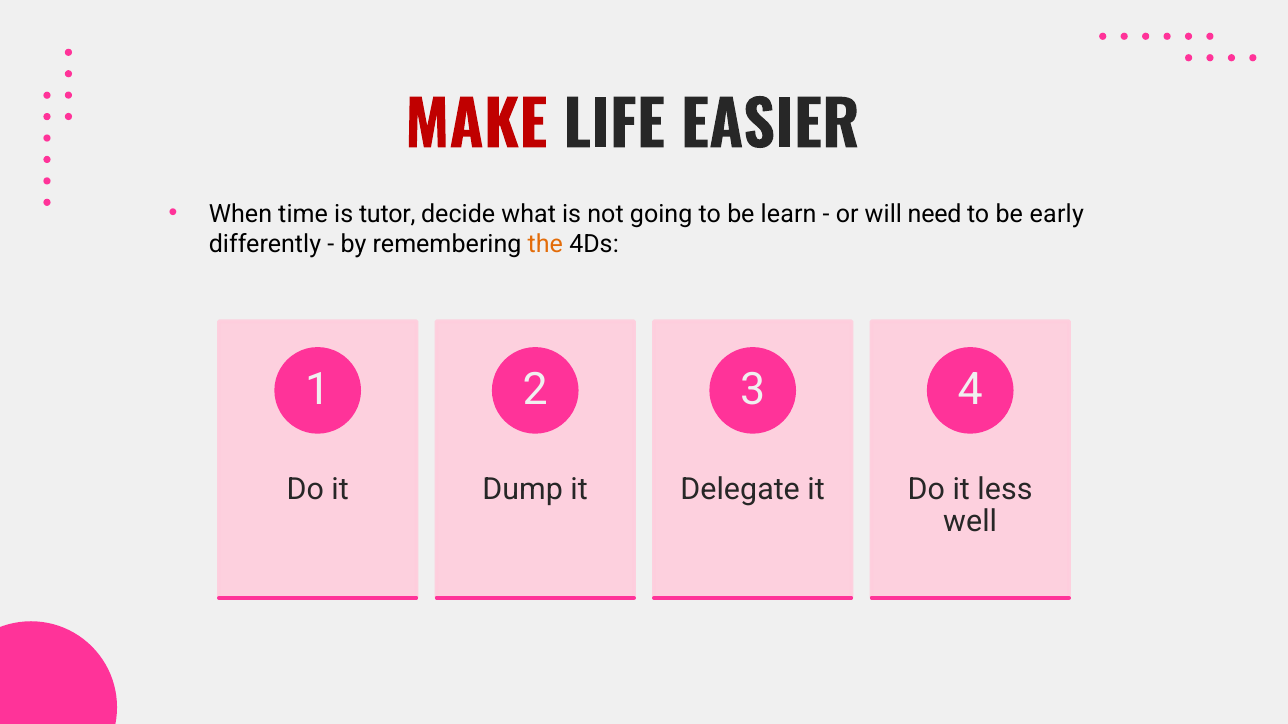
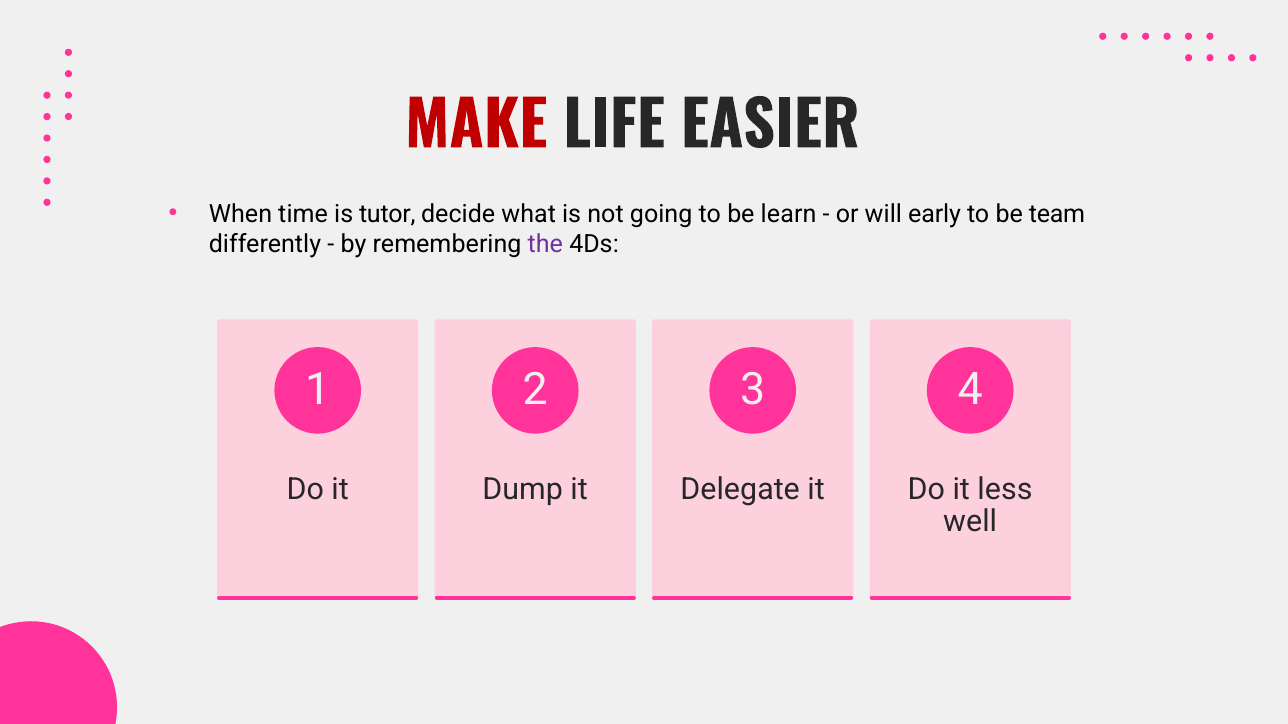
need: need -> early (935, 214)
early: early -> team (1057, 214)
the colour: orange -> purple (545, 244)
